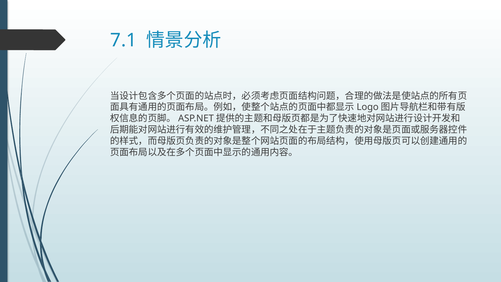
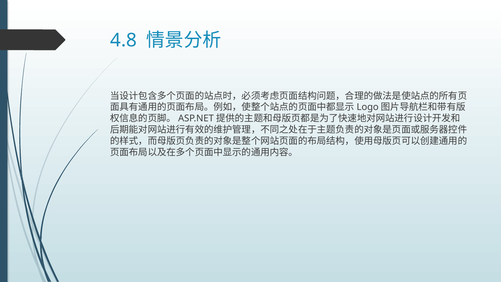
7.1: 7.1 -> 4.8 (124, 40)
